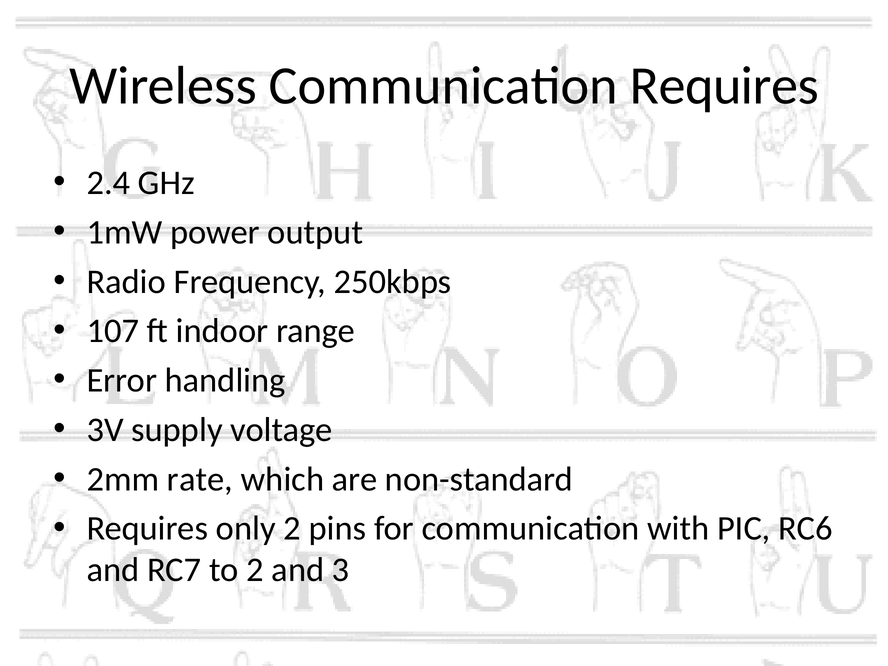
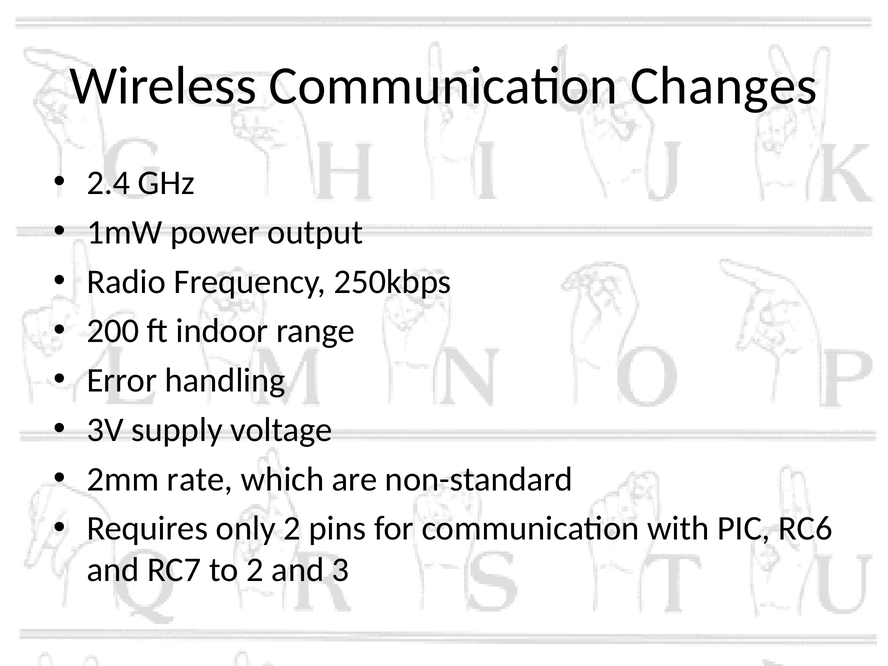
Communication Requires: Requires -> Changes (724, 86)
107: 107 -> 200 (113, 331)
